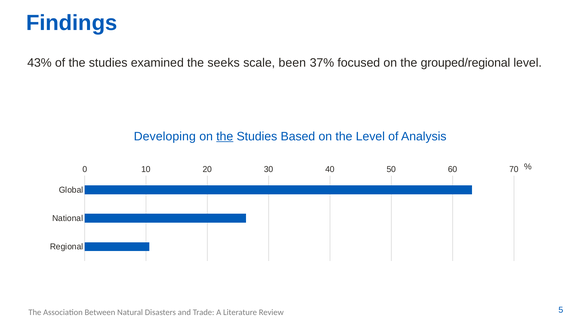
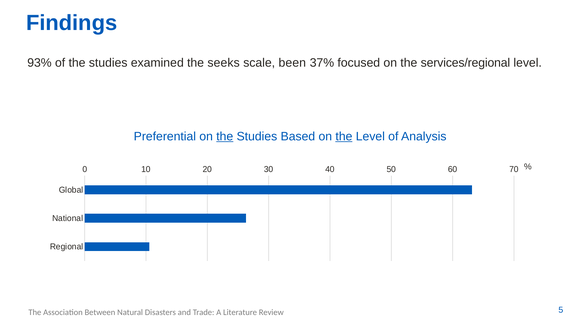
43%: 43% -> 93% (39, 63)
grouped/regional: grouped/regional -> services/regional (465, 63)
Developing: Developing -> Preferential (165, 136)
the underline: none -> present (344, 136)
